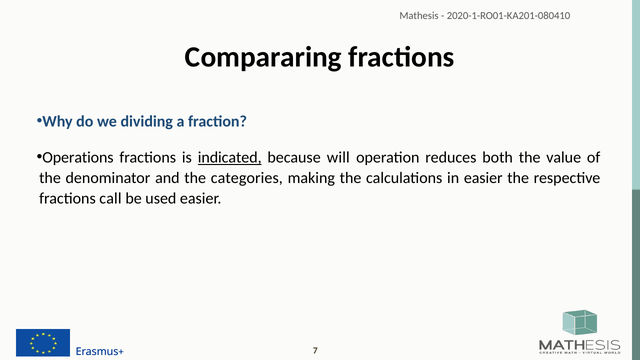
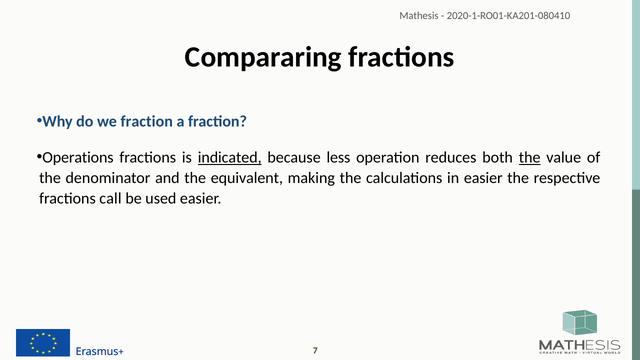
we dividing: dividing -> fraction (147, 121)
will: will -> less (338, 157)
the underline: none -> present (530, 157)
categories: categories -> equivalent (247, 178)
